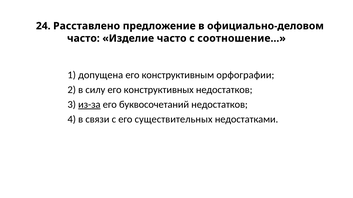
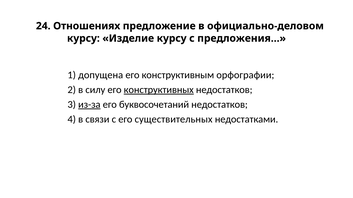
Расставлено: Расставлено -> Отношениях (87, 26)
часто: часто -> курсу (83, 38)
Изделие часто: часто -> курсу (172, 38)
соотношение…: соотношение… -> предложения… (242, 38)
конструктивных underline: none -> present (159, 90)
